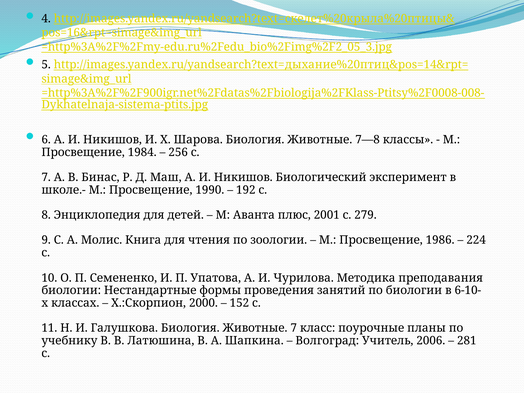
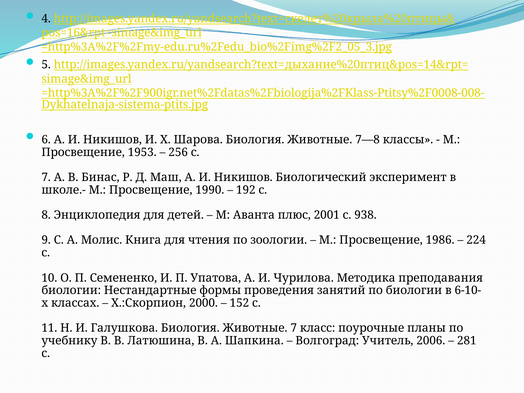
1984: 1984 -> 1953 (142, 152)
279: 279 -> 938 (366, 215)
